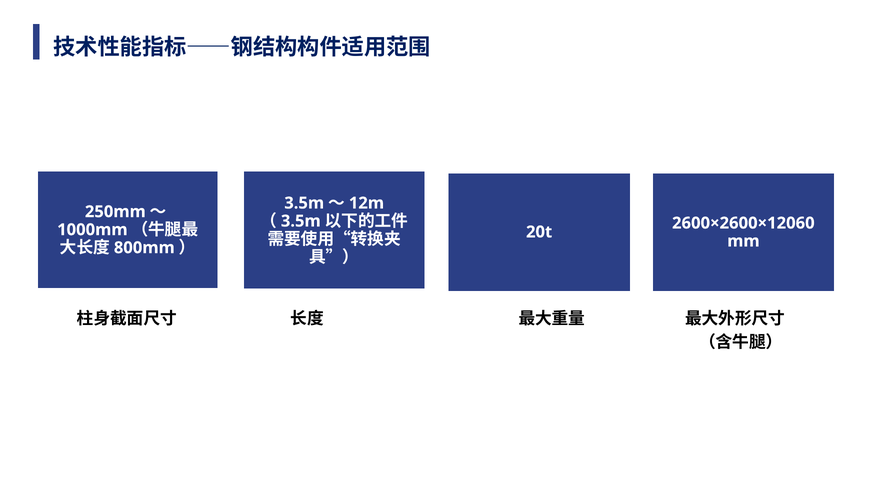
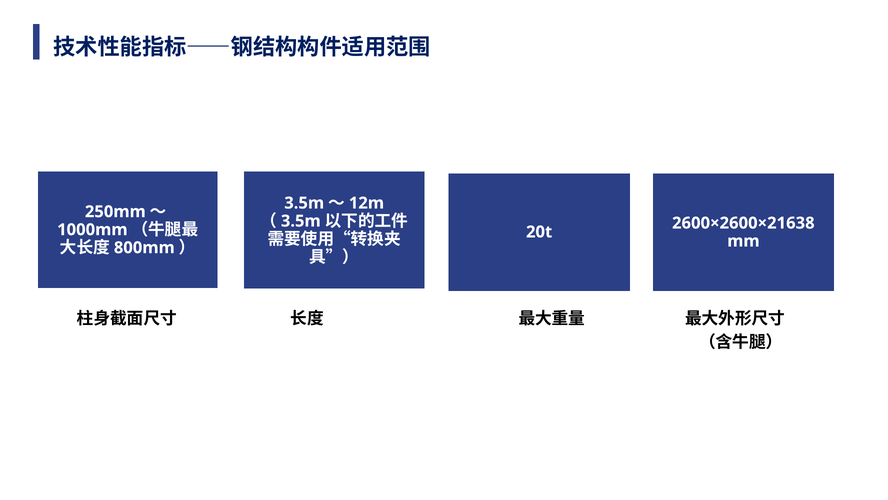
2600×2600×12060: 2600×2600×12060 -> 2600×2600×21638 (743, 223)
